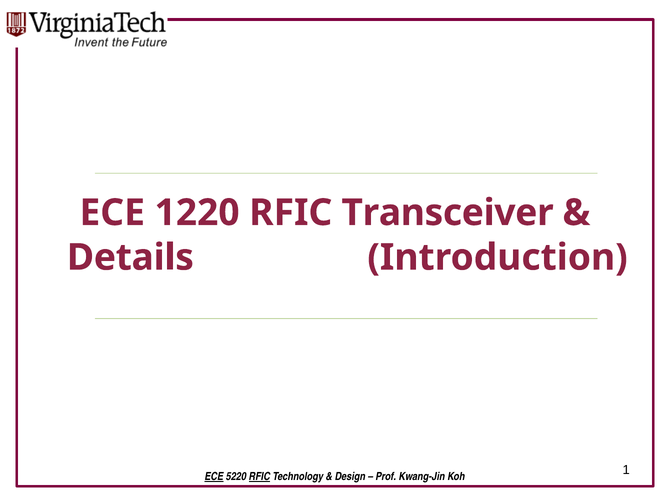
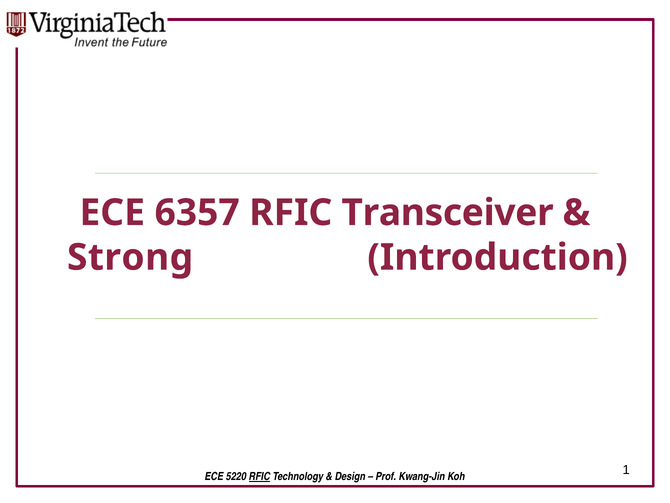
1220: 1220 -> 6357 (197, 213)
Details: Details -> Strong (130, 257)
ECE underline: present -> none (214, 476)
